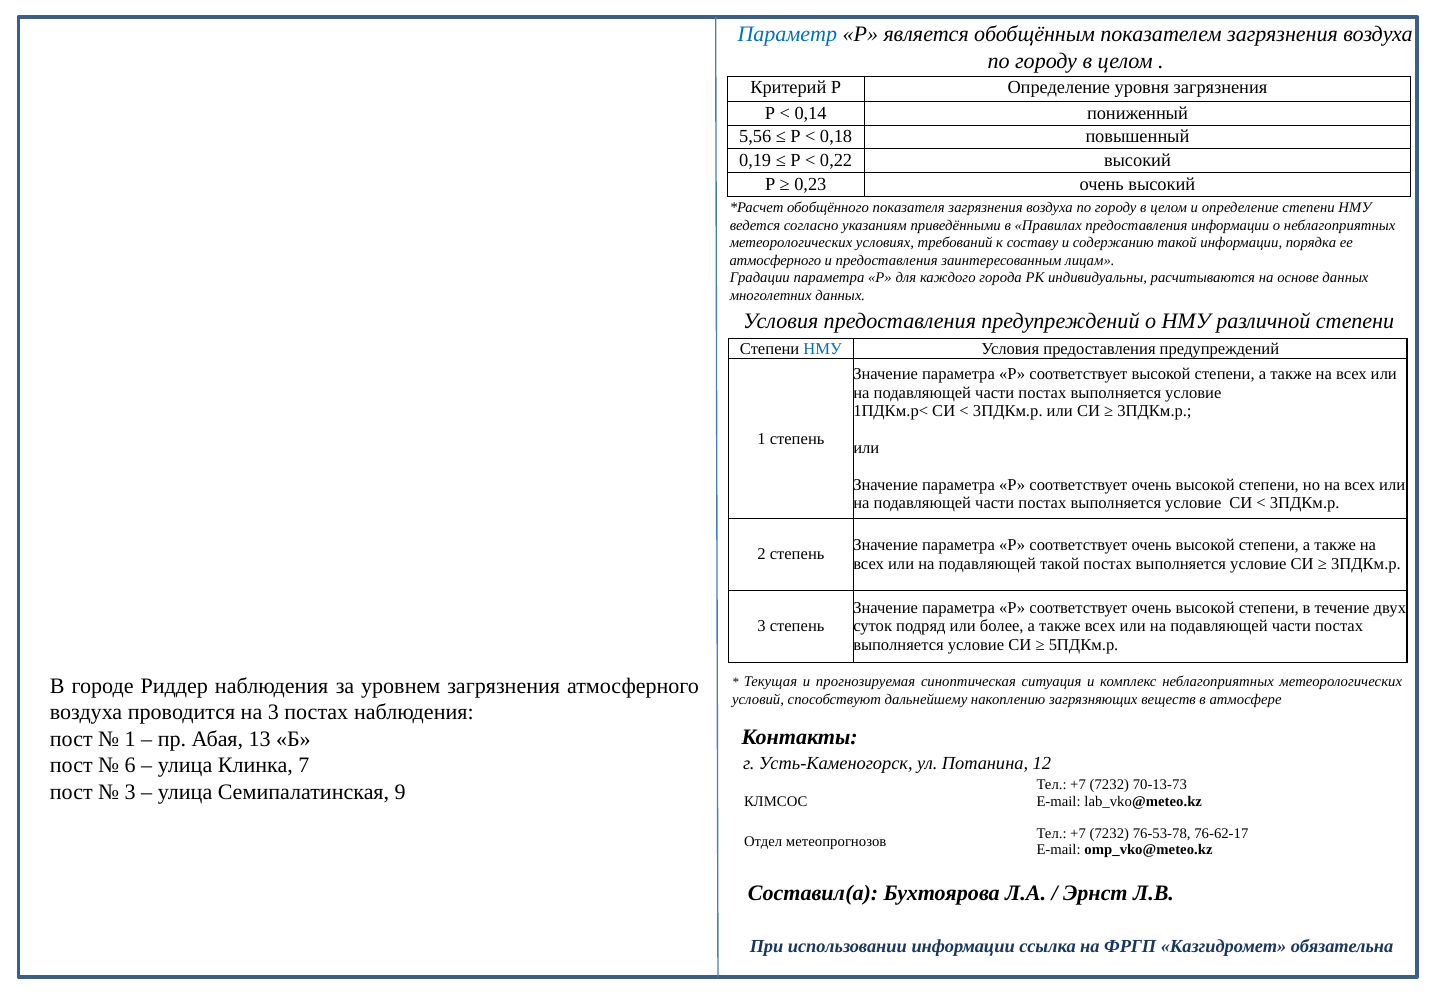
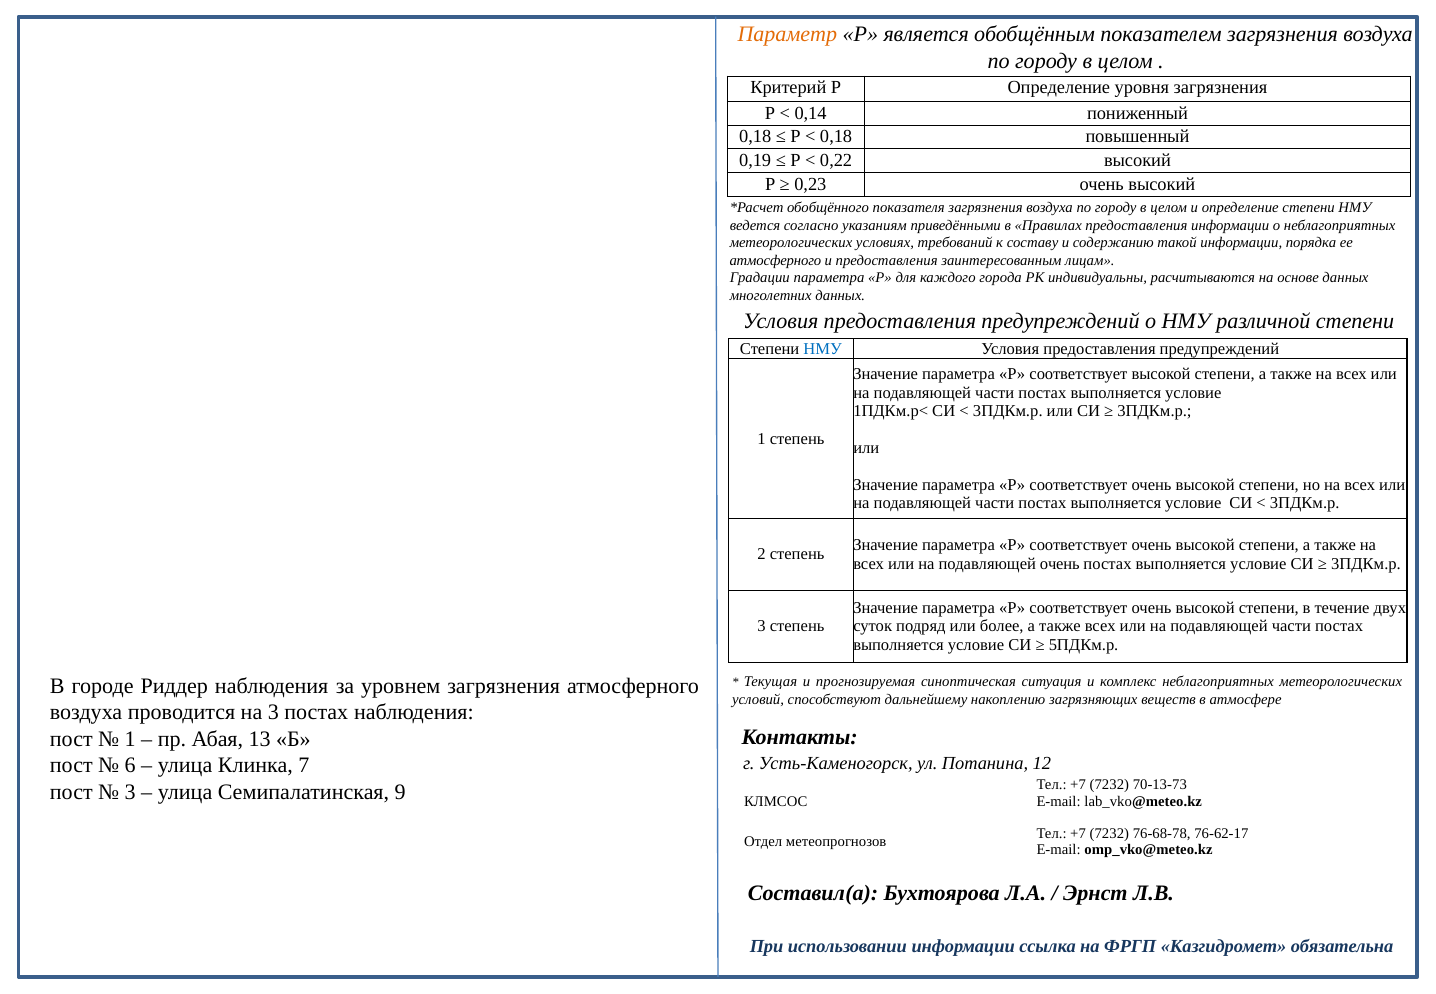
Параметр colour: blue -> orange (787, 35)
5,56: 5,56 -> 0,18 (755, 137)
подавляющей такой: такой -> очень (1060, 564)
76-53-78: 76-53-78 -> 76-68-78 (1162, 834)
